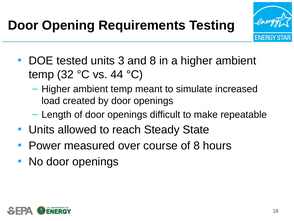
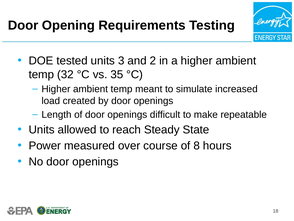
and 8: 8 -> 2 (153, 61)
44: 44 -> 35 (117, 74)
